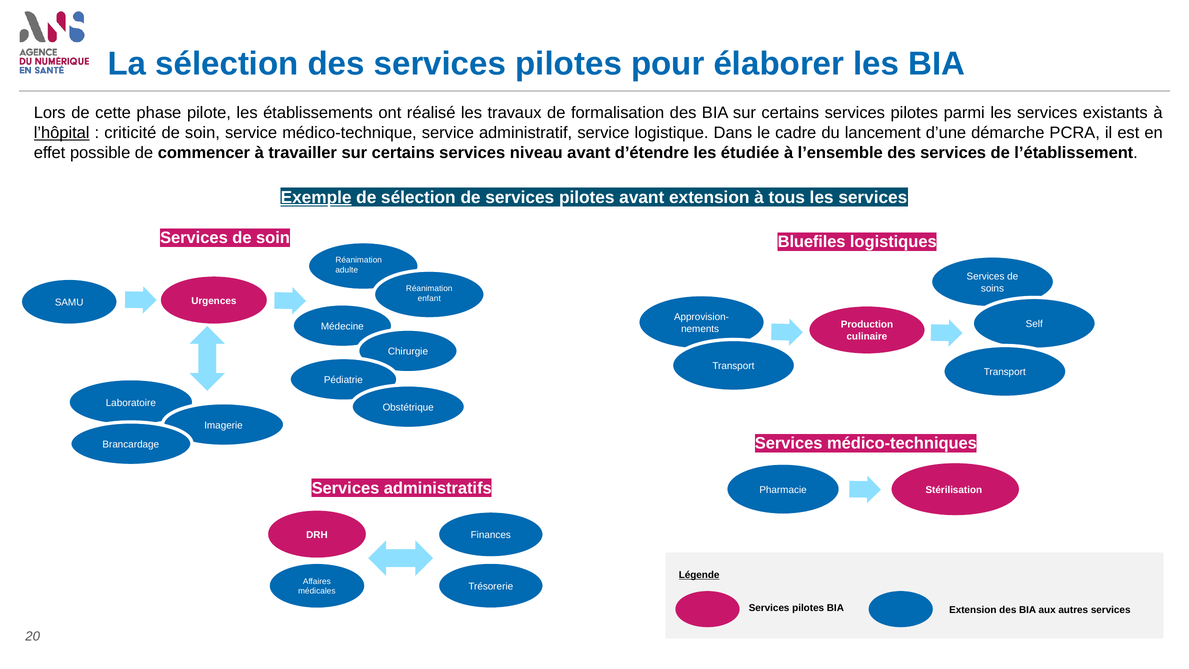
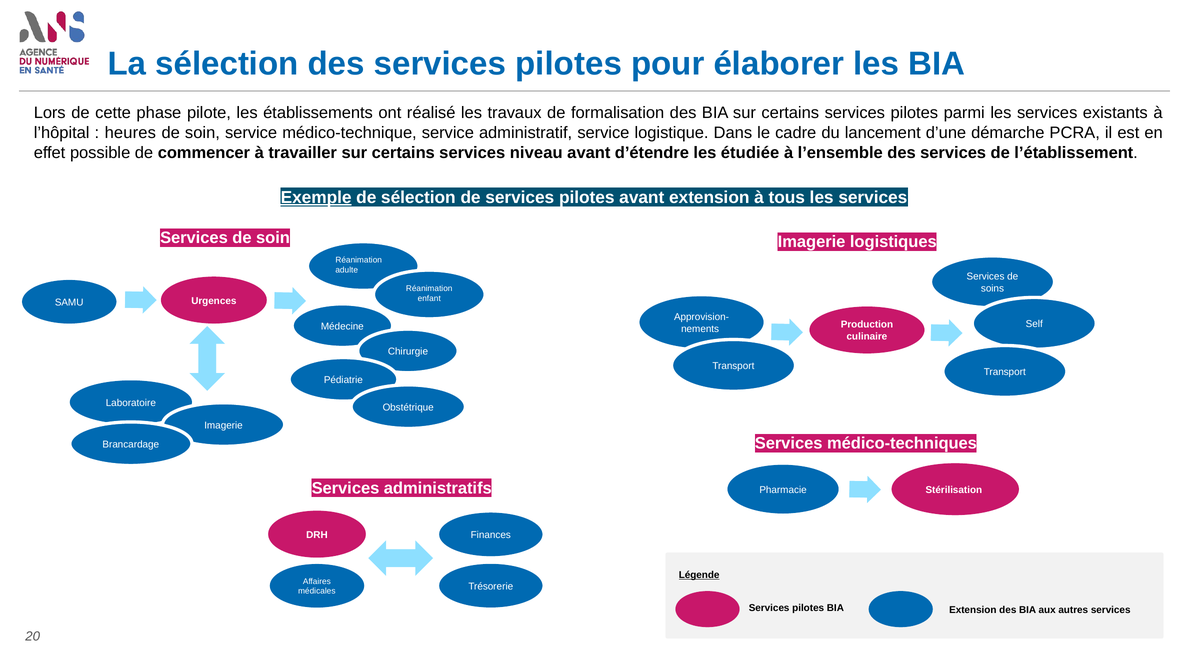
l’hôpital underline: present -> none (62, 133)
criticité: criticité -> heures (130, 133)
soin Bluefiles: Bluefiles -> Imagerie (812, 242)
